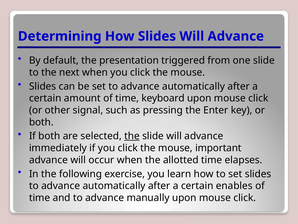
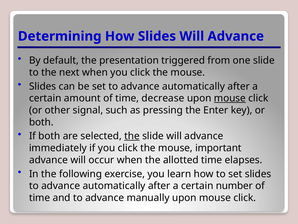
keyboard: keyboard -> decrease (163, 98)
mouse underline: none -> present (230, 98)
enables: enables -> number (234, 185)
